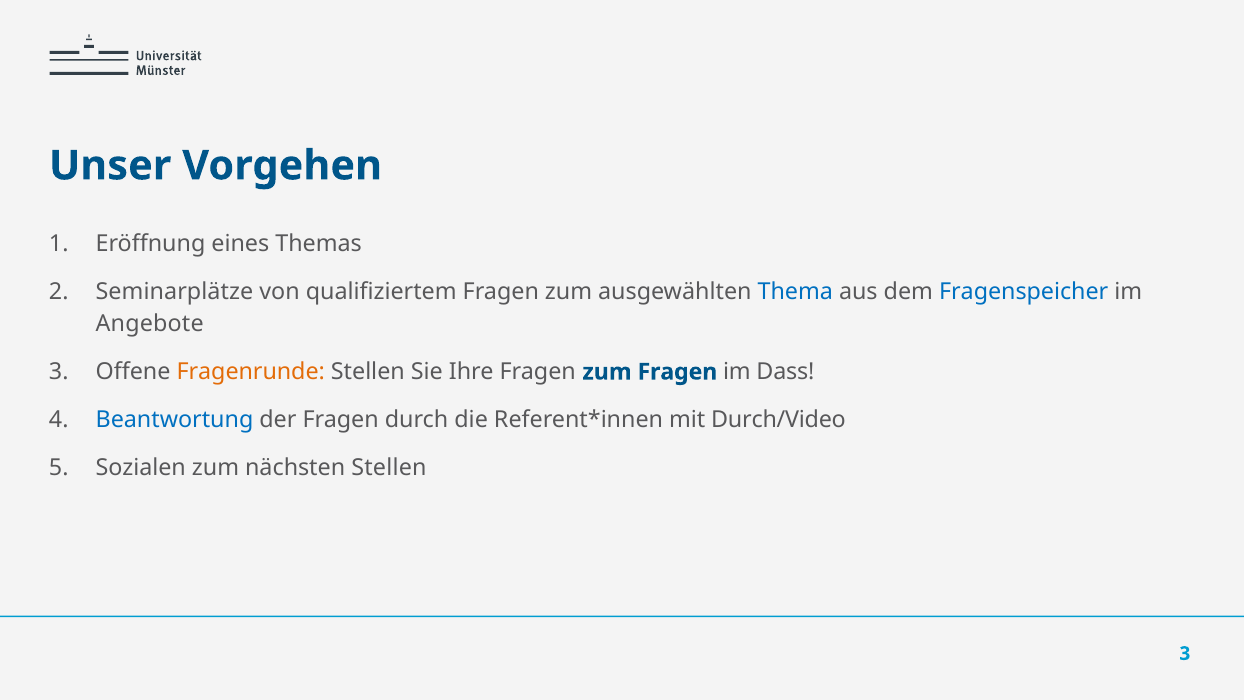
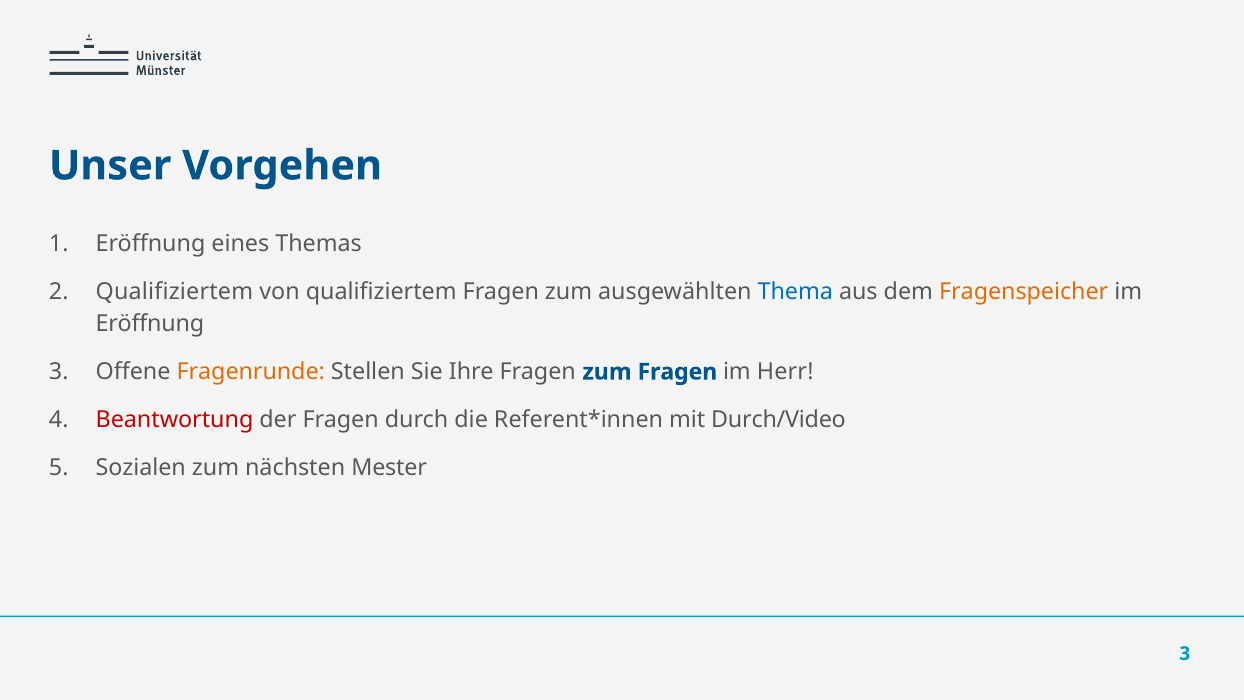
Seminarplätze: Seminarplätze -> Qualifiziertem (174, 292)
Fragenspeicher colour: blue -> orange (1024, 292)
Angebote: Angebote -> Eröffnung (150, 323)
Dass: Dass -> Herr (785, 372)
Beantwortung colour: blue -> red (174, 420)
nächsten Stellen: Stellen -> Mester (389, 468)
